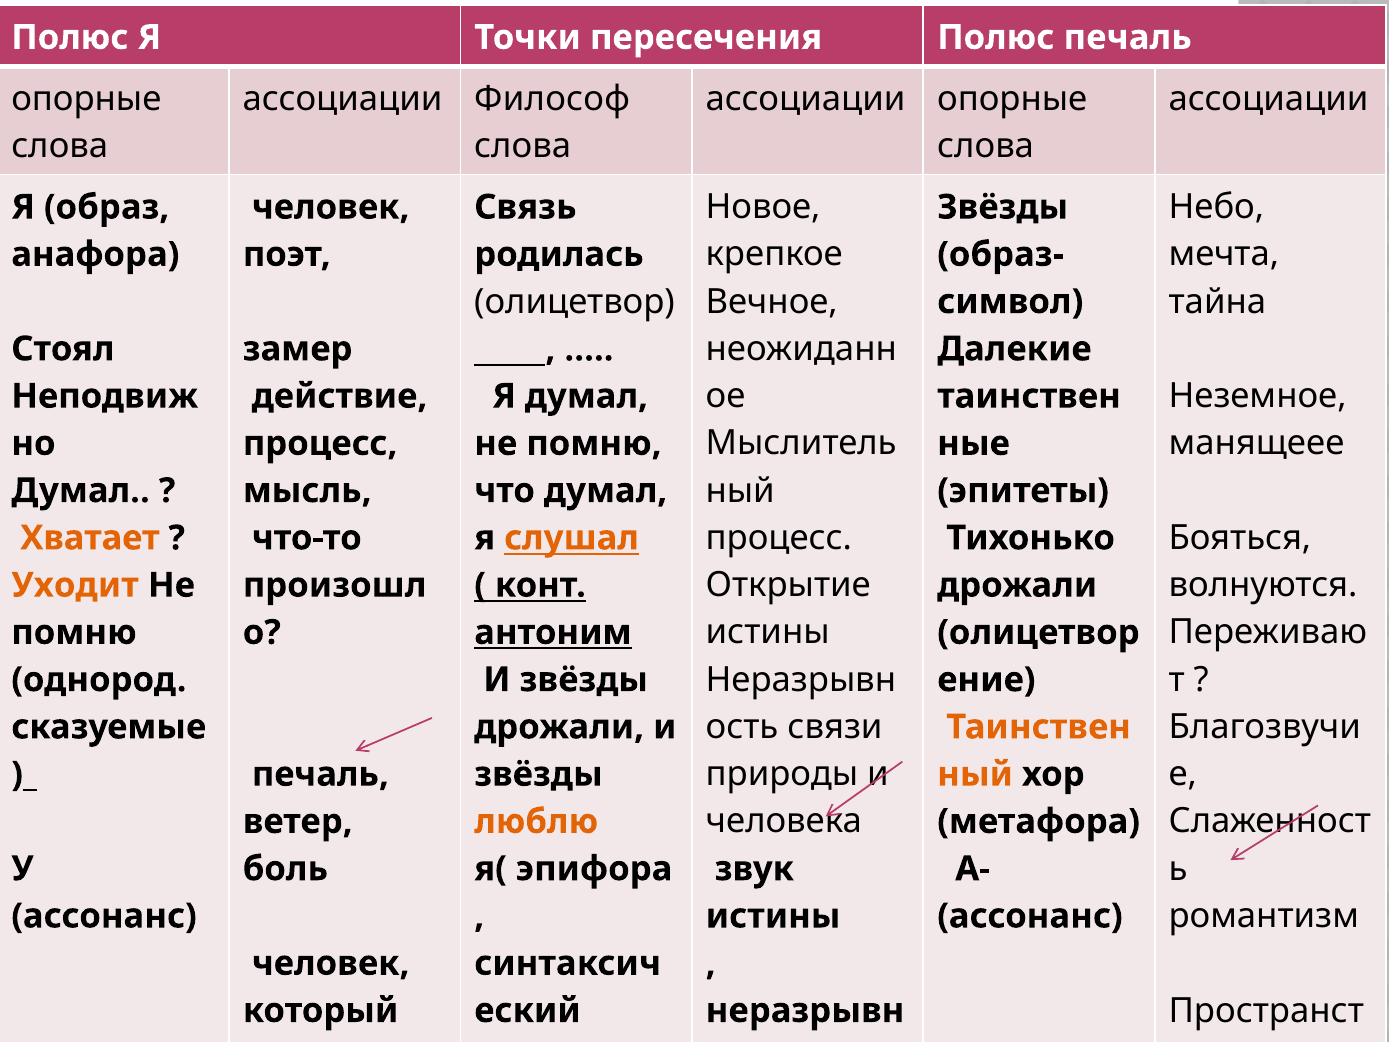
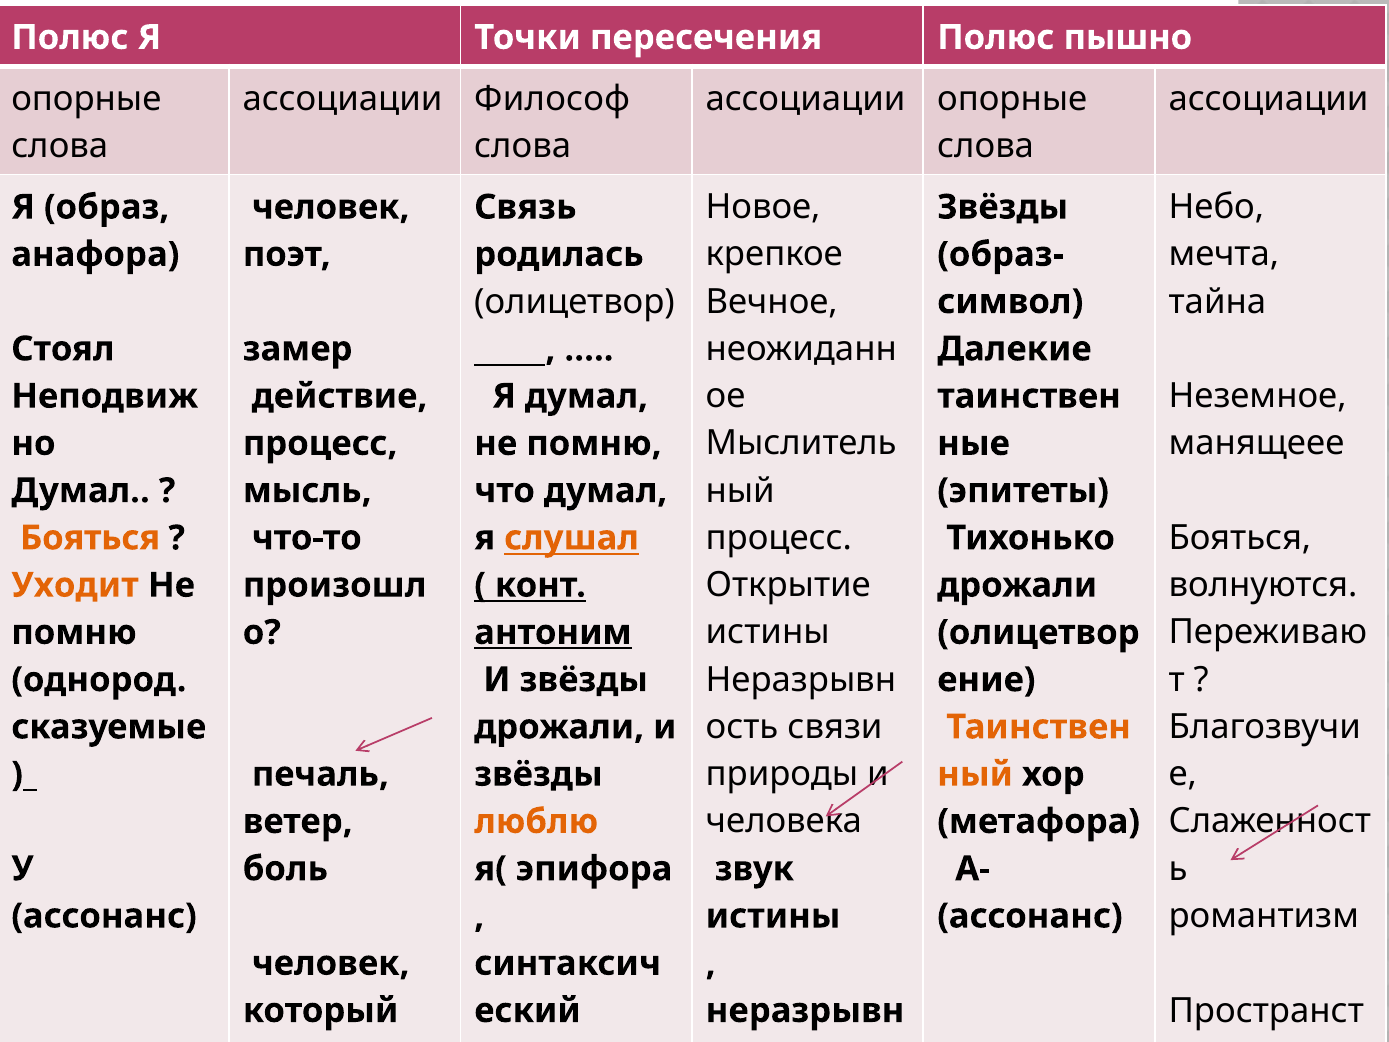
Полюс печаль: печаль -> пышно (1128, 37)
Хватает: Хватает -> Бояться (90, 538)
